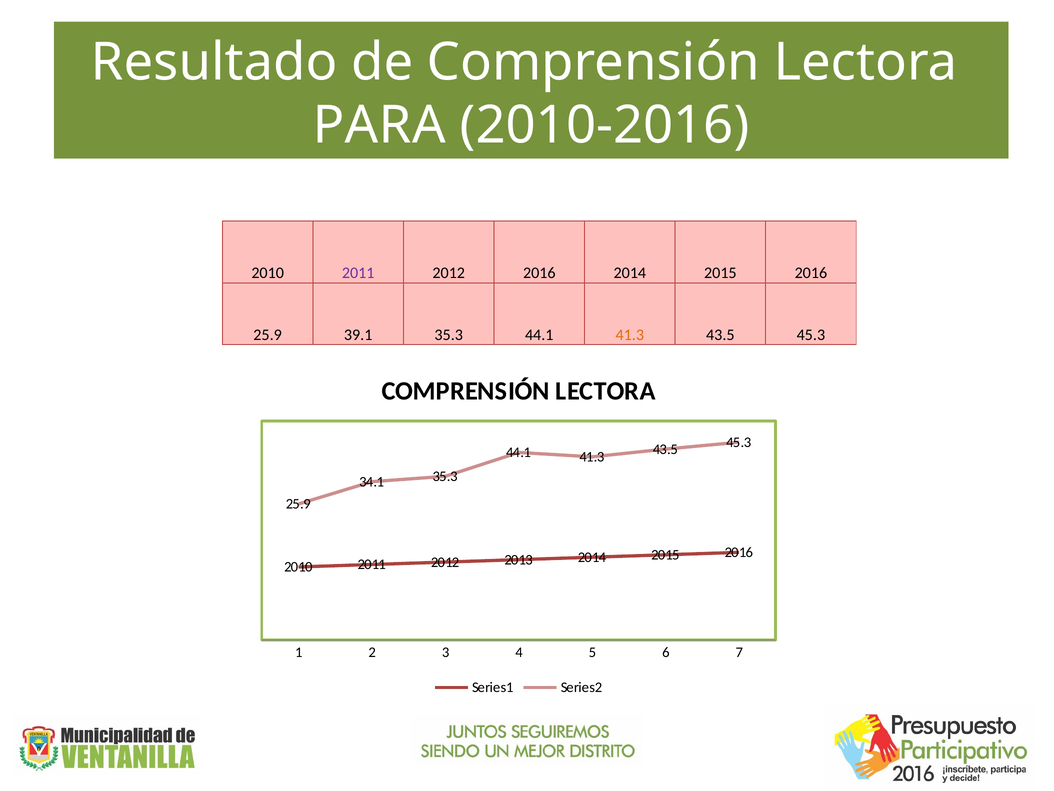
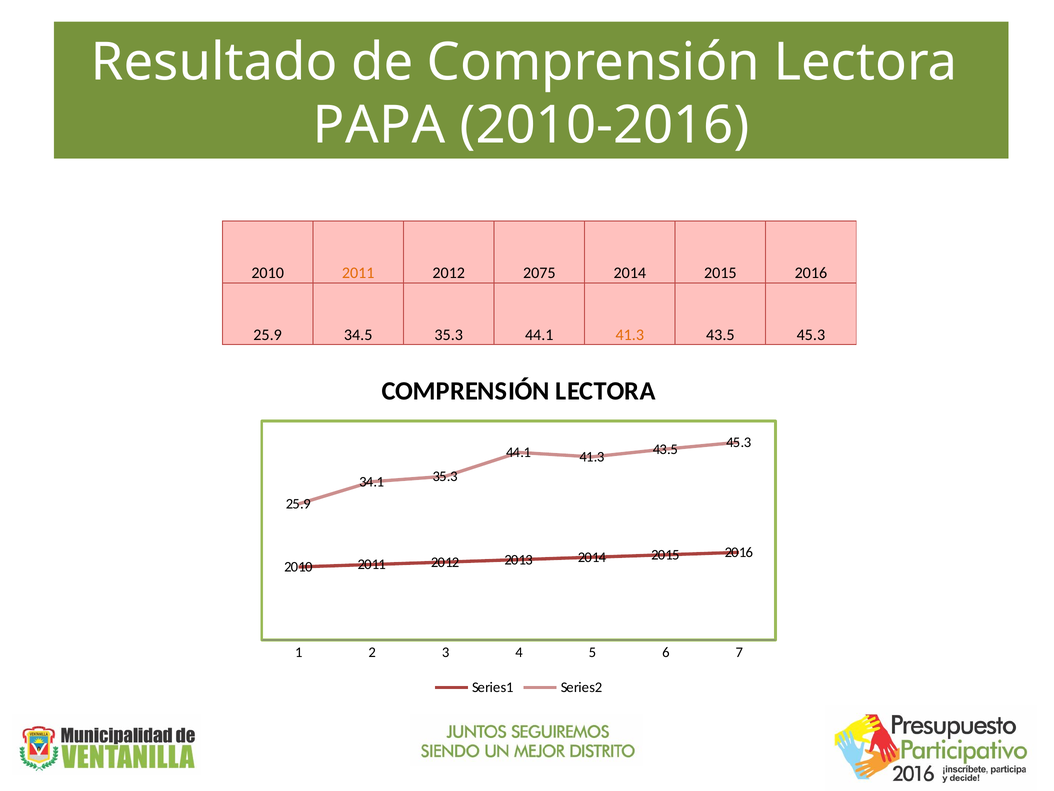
PARA: PARA -> PAPA (379, 125)
2011 colour: purple -> orange (358, 273)
2012 2016: 2016 -> 2075 (539, 273)
39.1: 39.1 -> 34.5 (358, 335)
